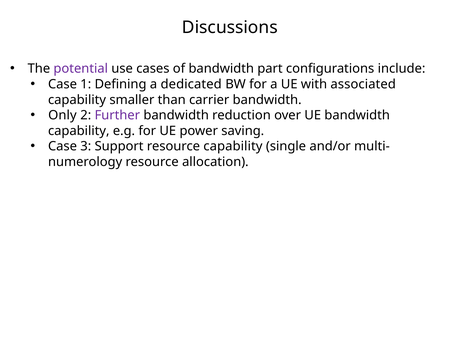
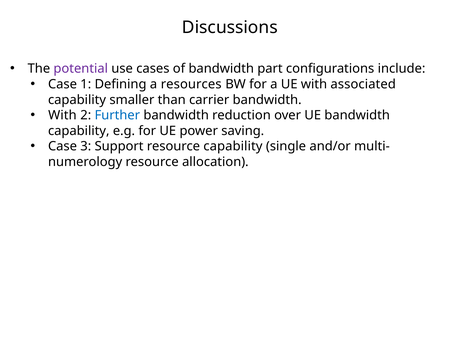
dedicated: dedicated -> resources (191, 84)
Only: Only -> With (62, 115)
Further colour: purple -> blue (117, 115)
